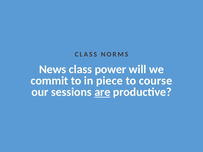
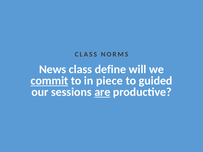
power: power -> define (110, 69)
commit underline: none -> present (49, 81)
course: course -> guided (156, 81)
